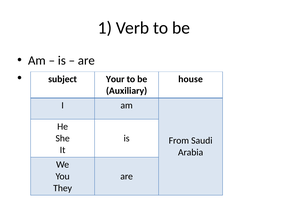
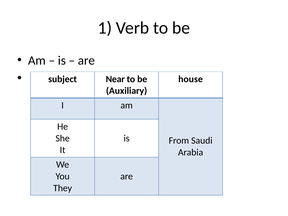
Your: Your -> Near (115, 79)
